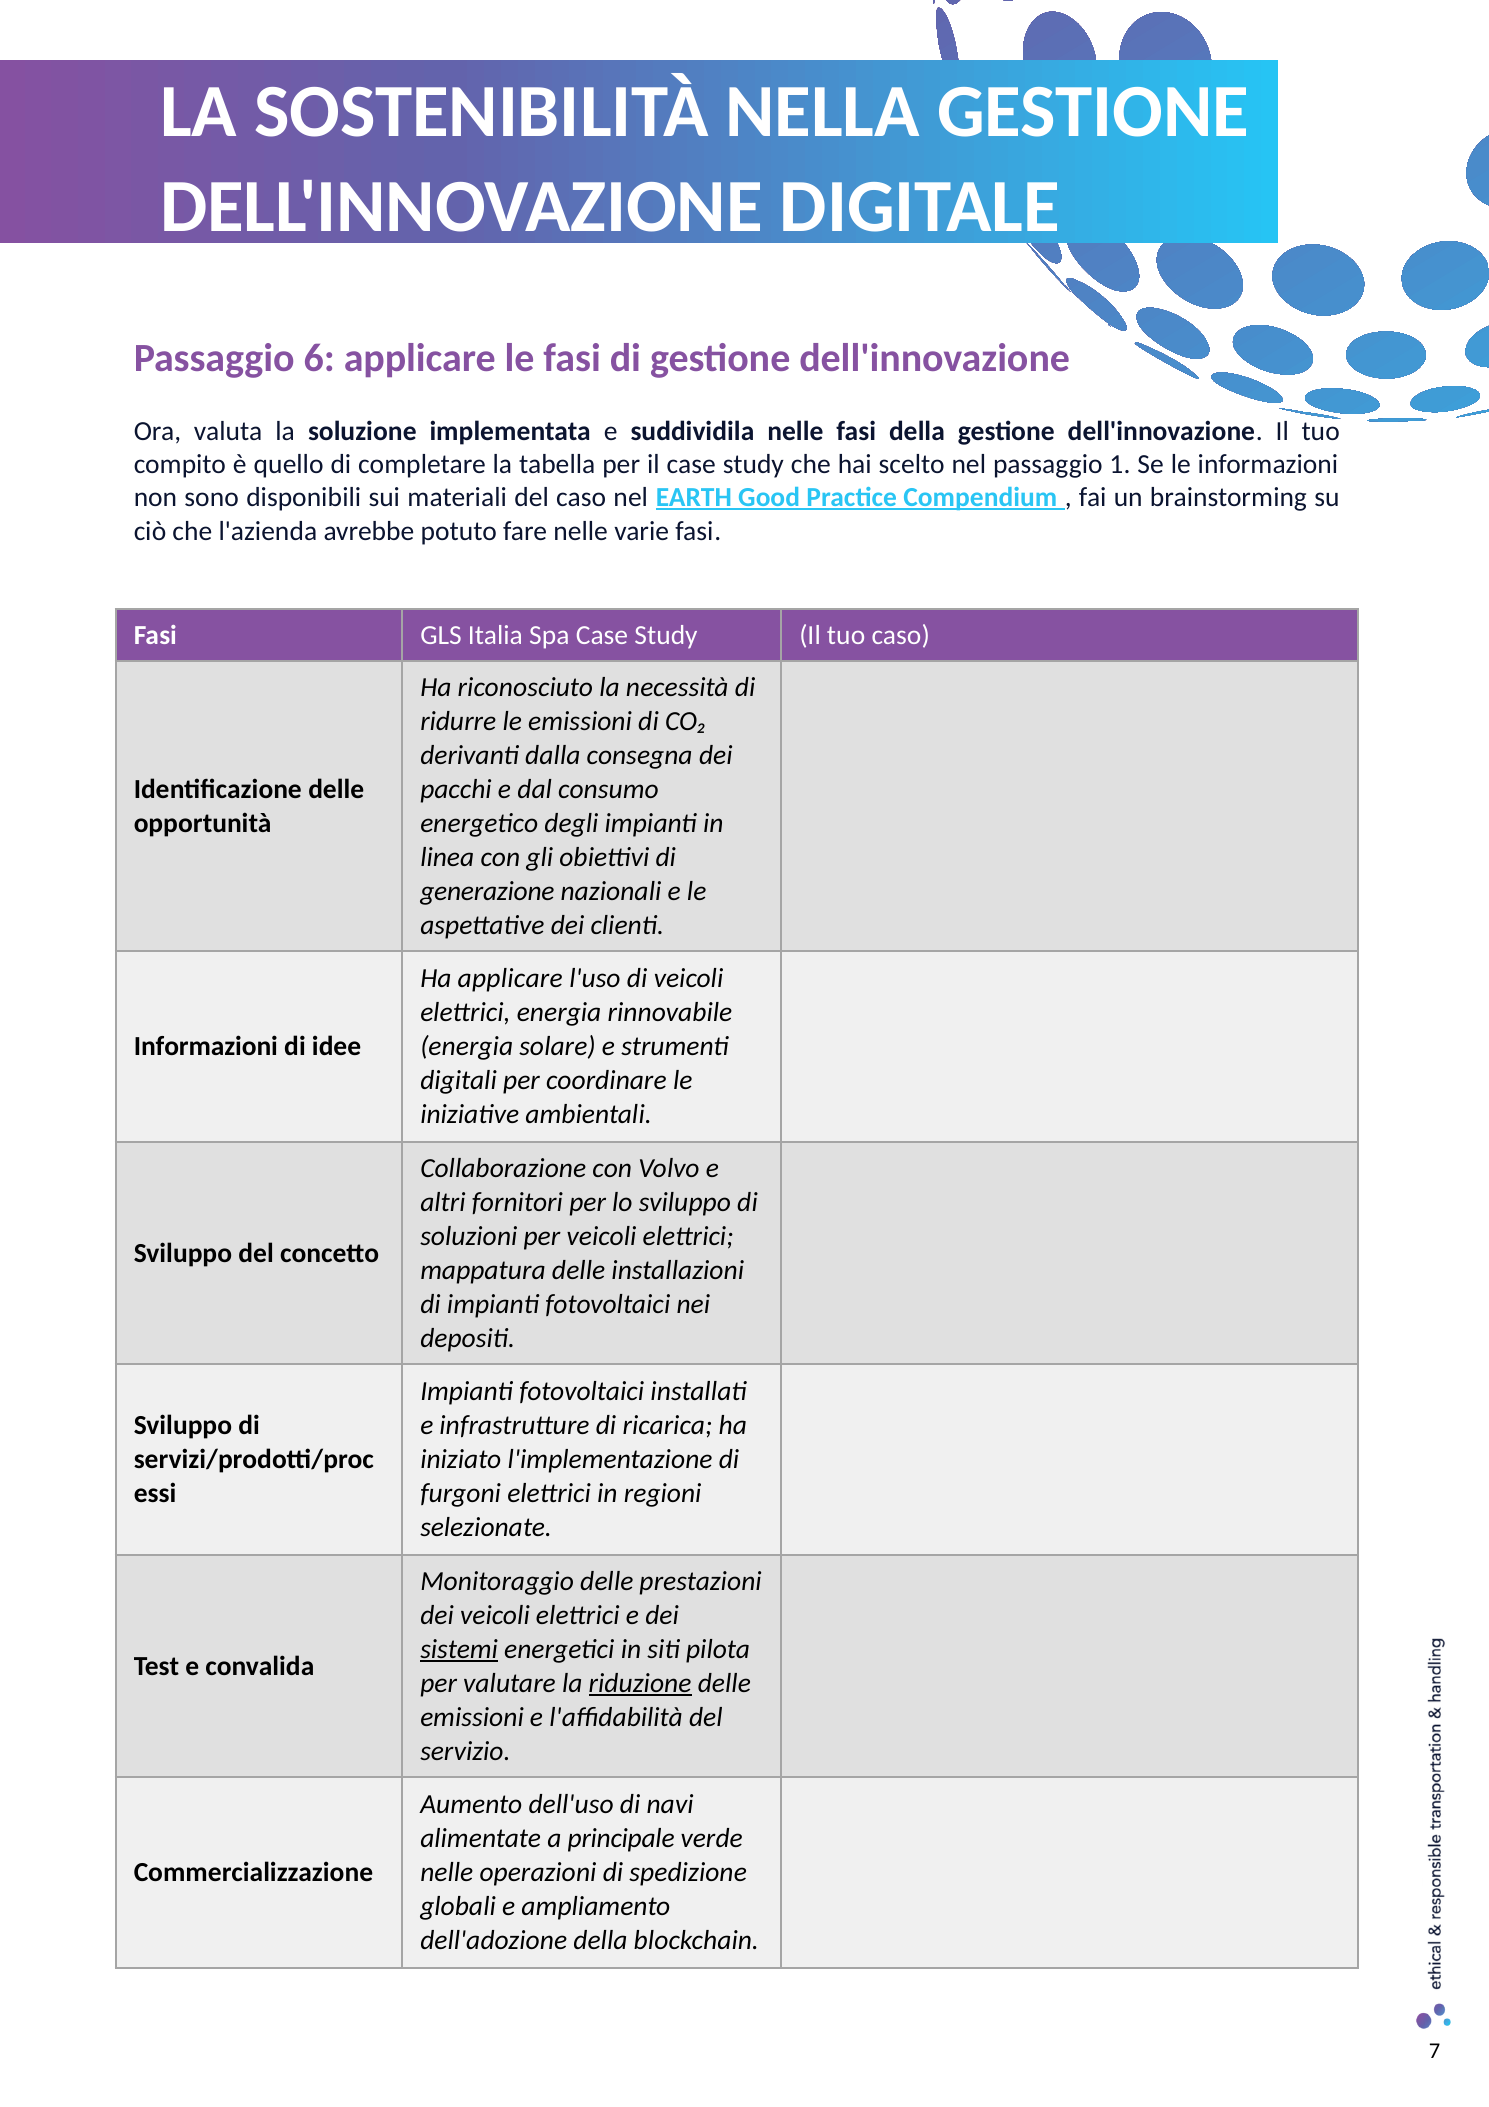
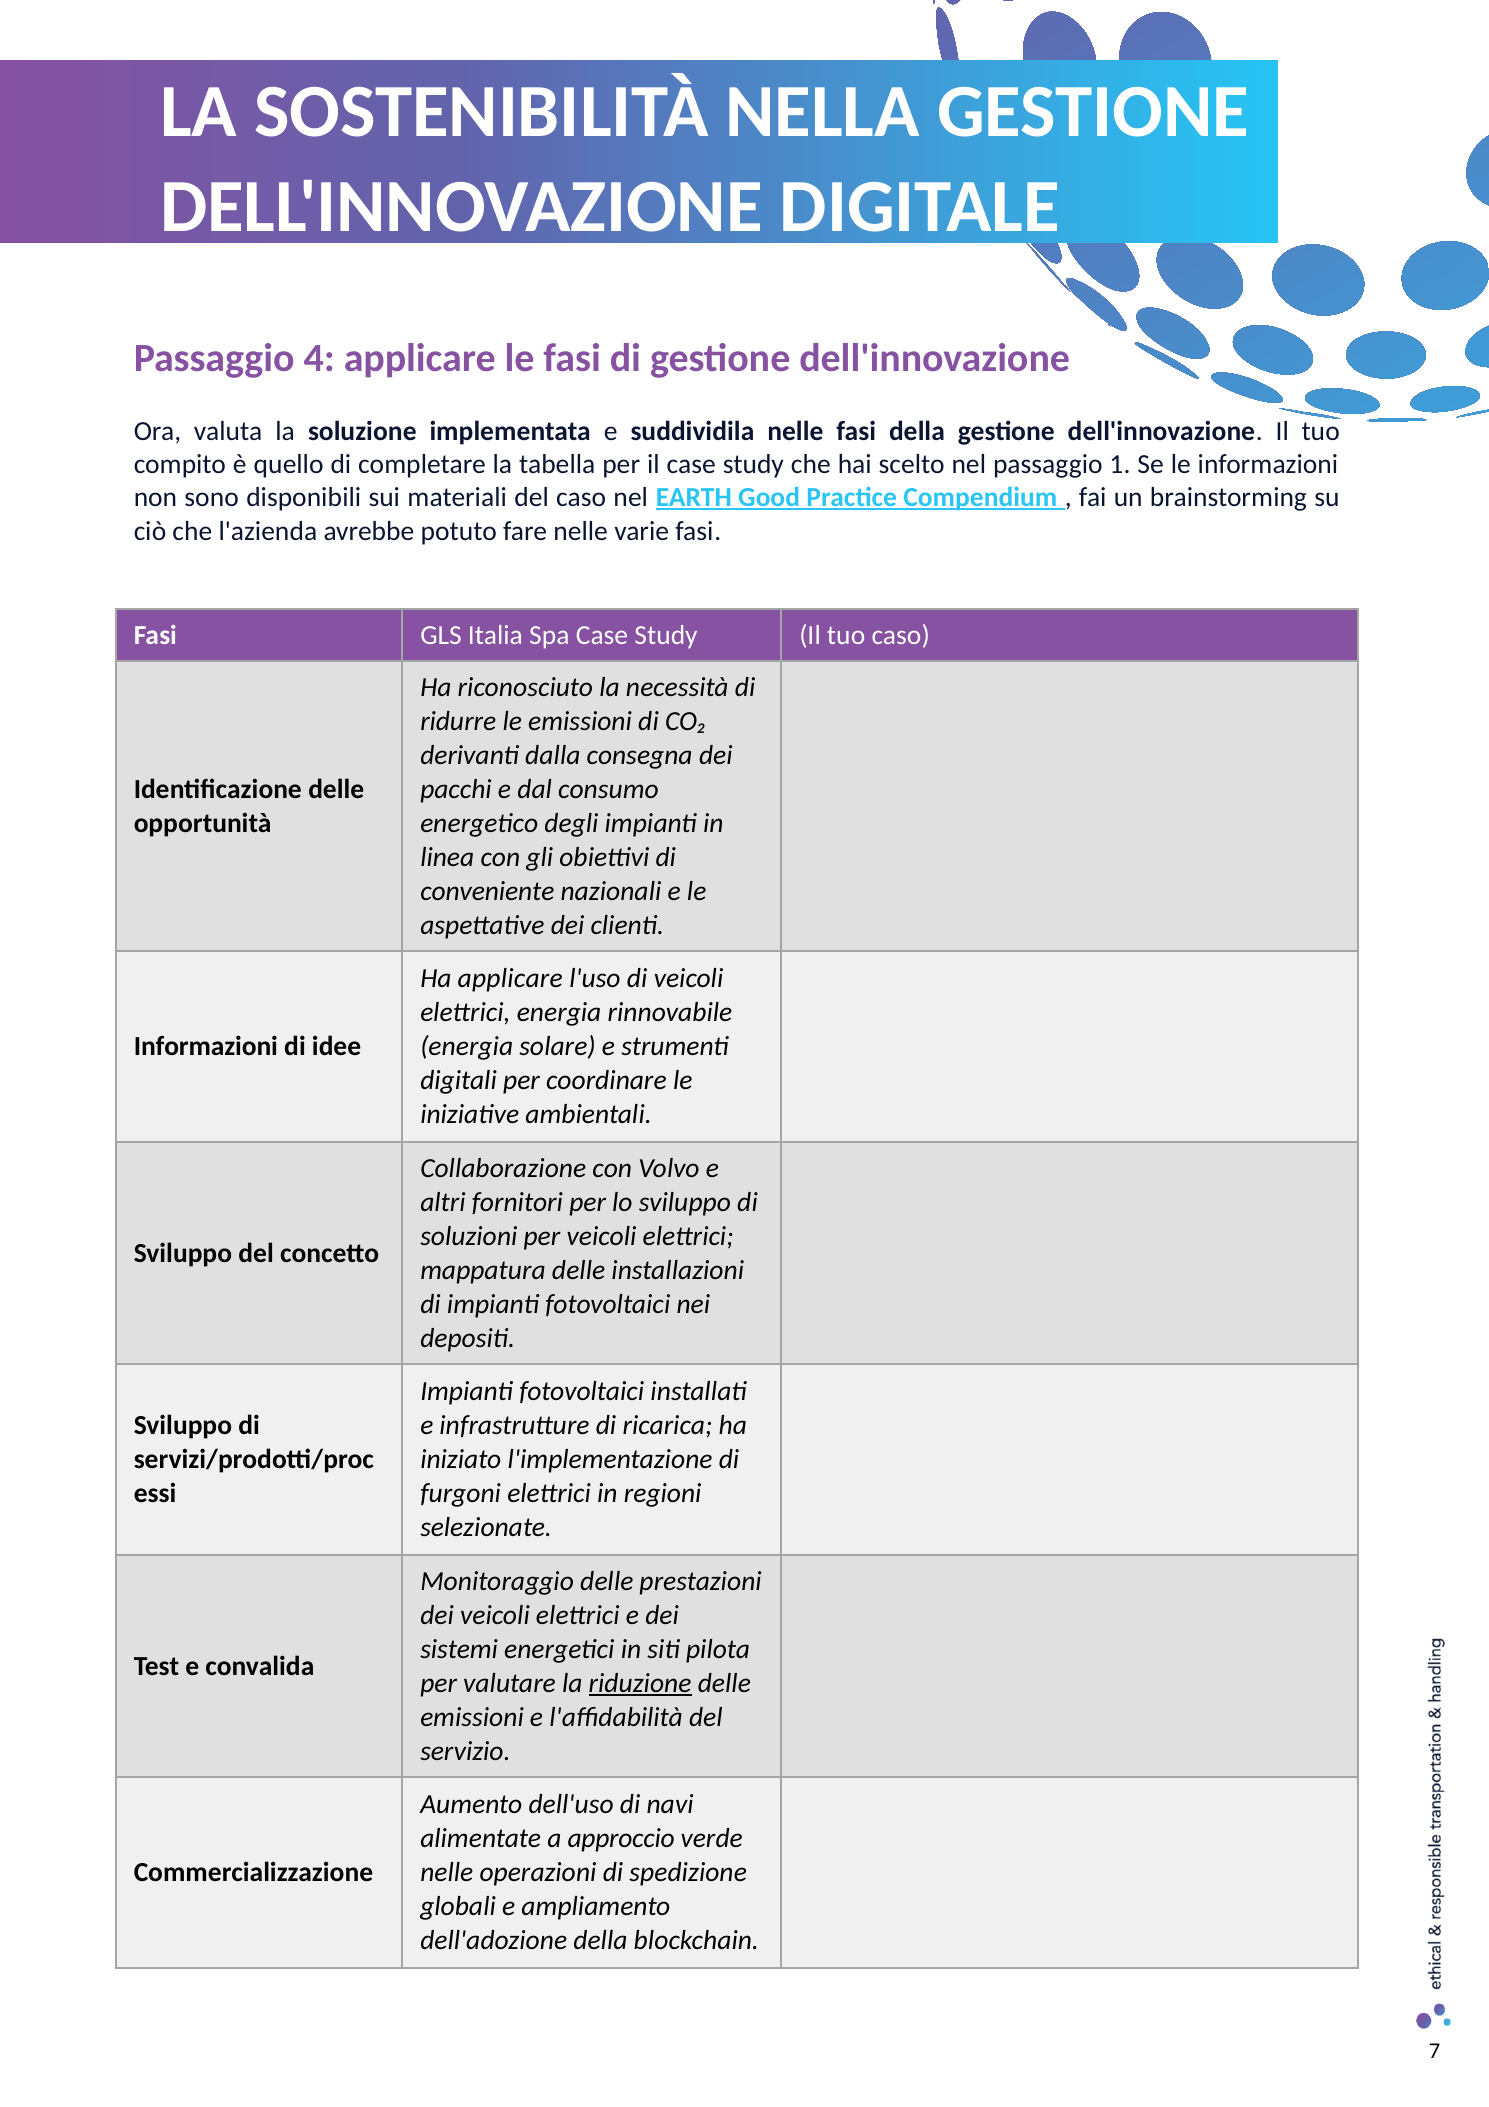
6: 6 -> 4 (319, 358)
generazione: generazione -> conveniente (487, 891)
sistemi underline: present -> none (459, 1648)
principale: principale -> approccio (621, 1838)
